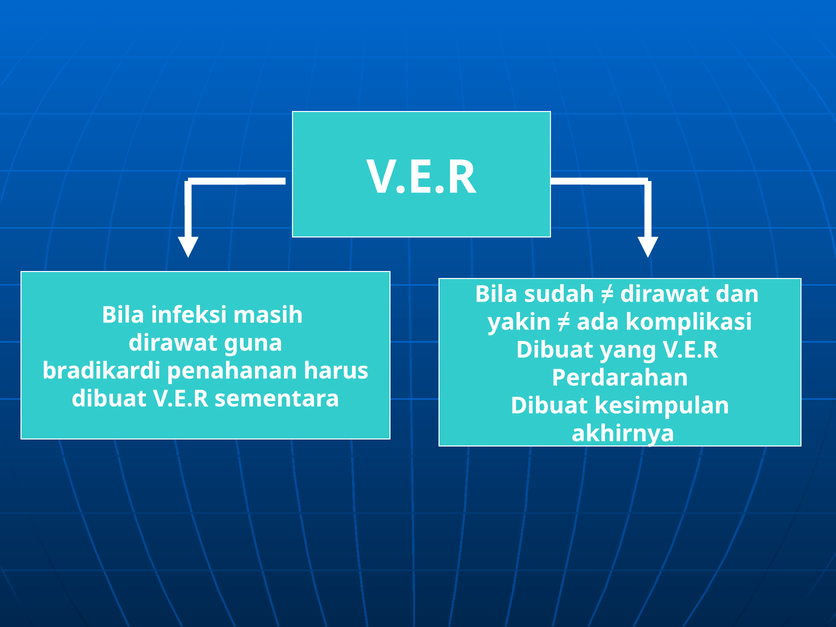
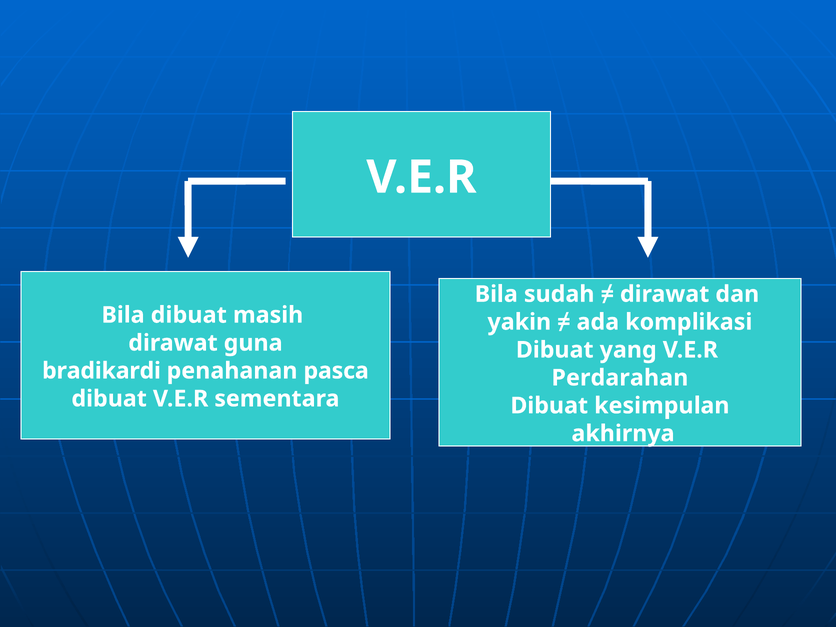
Bila infeksi: infeksi -> dibuat (189, 315)
harus: harus -> pasca (336, 371)
